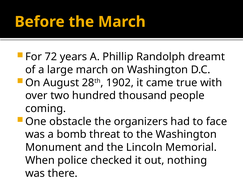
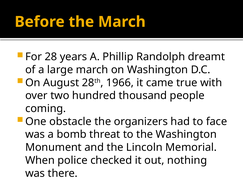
72: 72 -> 28 (51, 57)
1902: 1902 -> 1966 (120, 83)
